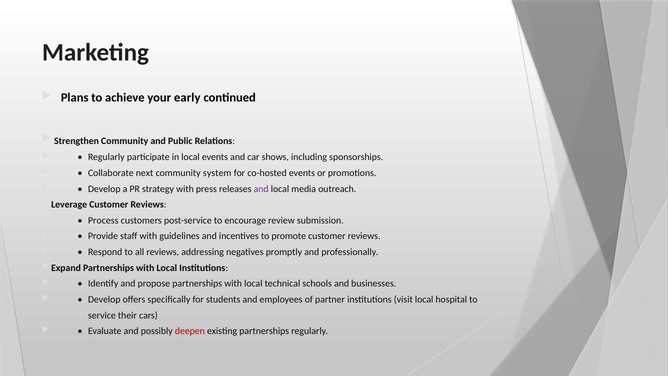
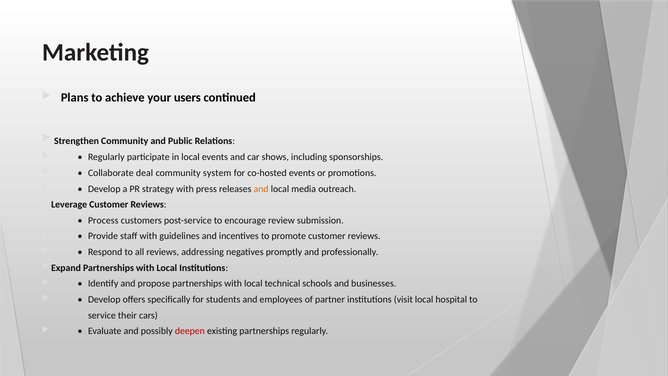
early: early -> users (187, 98)
next: next -> deal (145, 173)
and colour: purple -> orange (261, 189)
